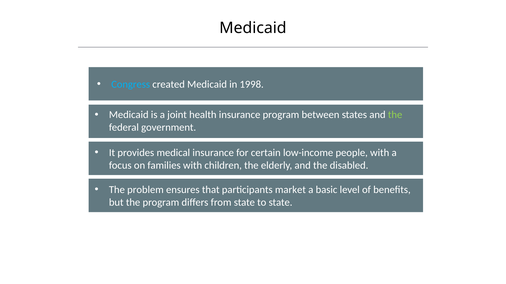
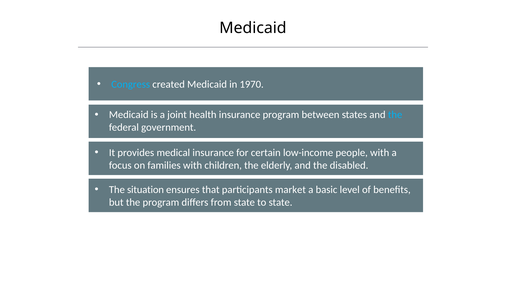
1998: 1998 -> 1970 (252, 85)
the colour: light green -> light blue (395, 115)
problem: problem -> situation (146, 190)
